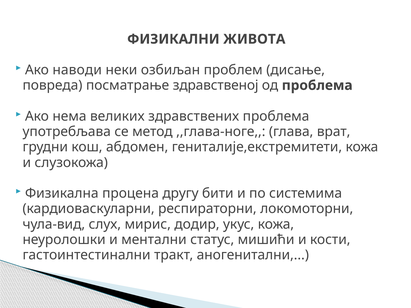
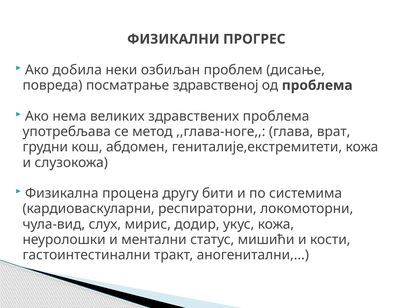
ЖИВОТА: ЖИВОТА -> ПРОГРЕС (254, 39)
наводи: наводи -> добила (77, 70)
